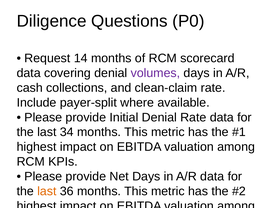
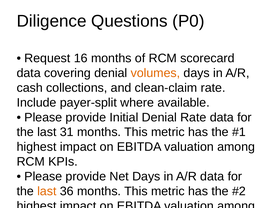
14: 14 -> 16 (81, 58)
volumes colour: purple -> orange (155, 73)
34: 34 -> 31 (67, 132)
